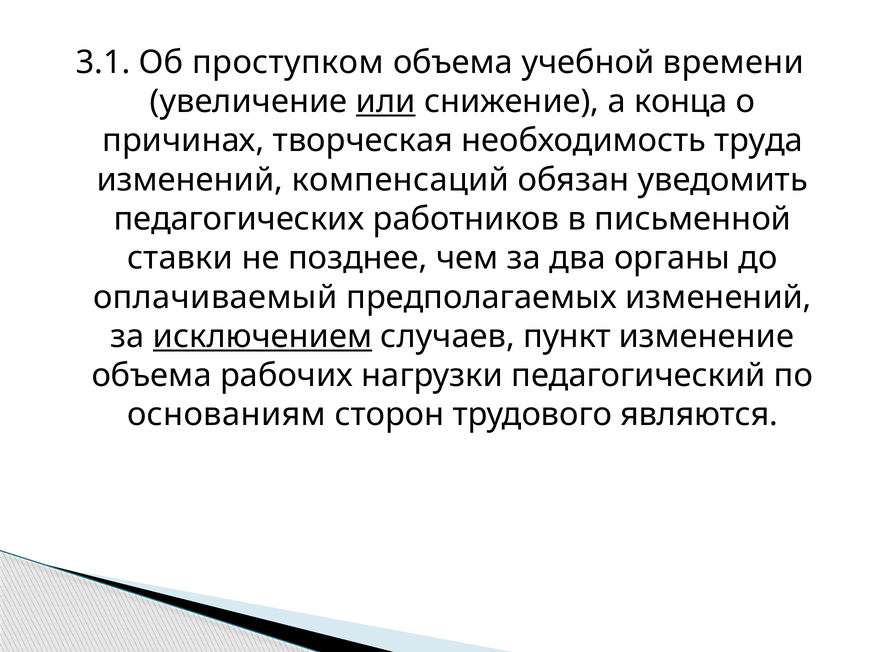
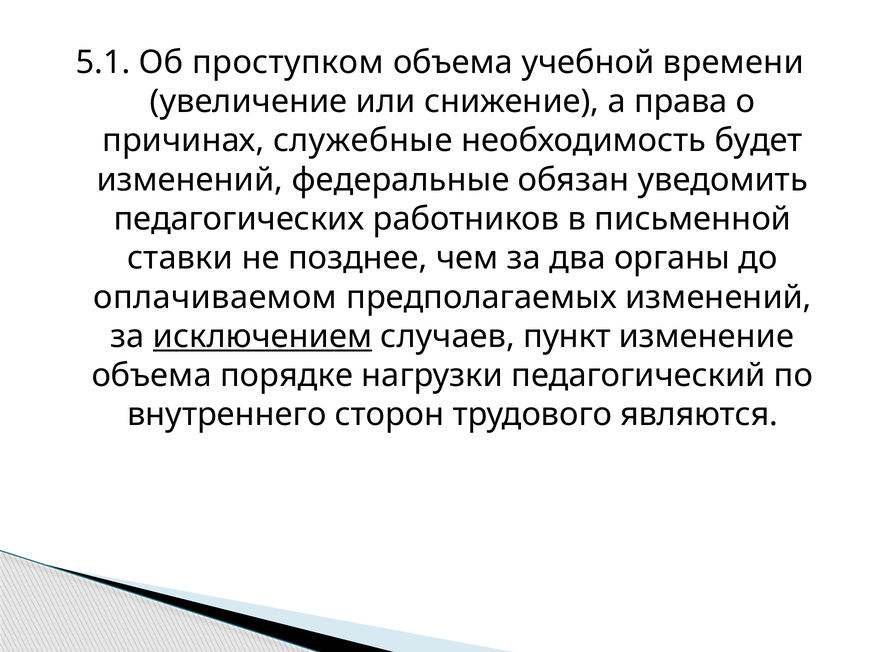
3.1: 3.1 -> 5.1 (103, 62)
или underline: present -> none (386, 102)
конца: конца -> права (681, 102)
творческая: творческая -> служебные (363, 141)
труда: труда -> будет (759, 141)
компенсаций: компенсаций -> федеральные (401, 180)
оплачиваемый: оплачиваемый -> оплачиваемом (215, 297)
рабочих: рабочих -> порядке (287, 376)
основаниям: основаниям -> внутреннего (227, 415)
